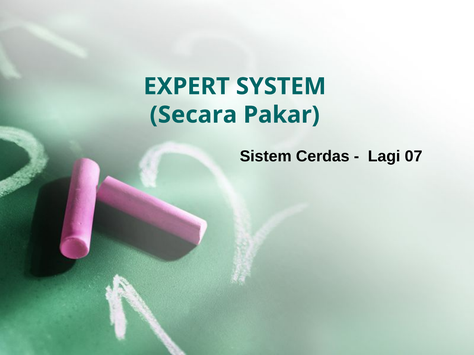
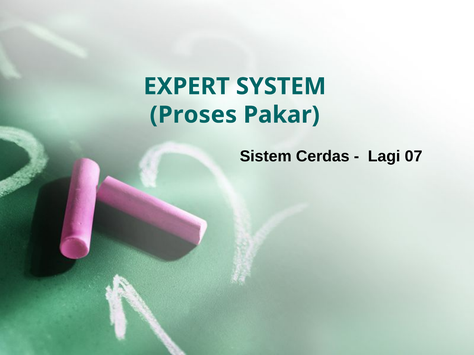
Secara: Secara -> Proses (193, 115)
